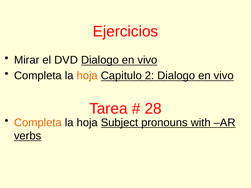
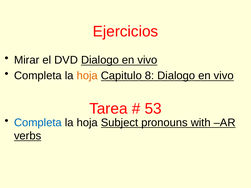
2: 2 -> 8 (150, 76)
28: 28 -> 53 (153, 109)
Completa colour: orange -> blue (38, 123)
